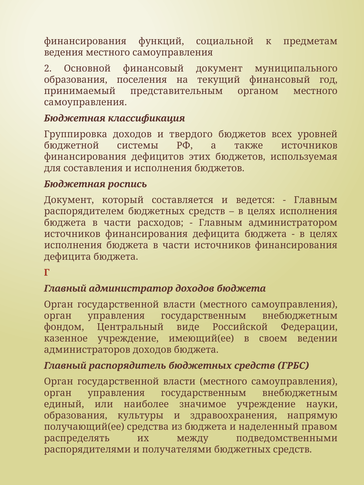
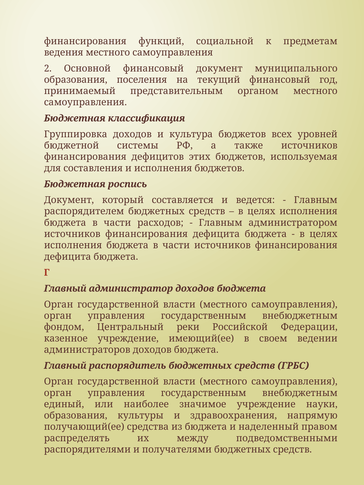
твердого: твердого -> культура (191, 134)
виде: виде -> реки (188, 327)
